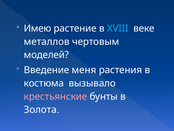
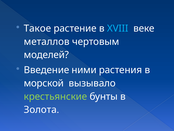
Имею: Имею -> Такое (37, 28)
меня: меня -> ними (84, 70)
костюма: костюма -> морской (44, 83)
крестьянские colour: pink -> light green (55, 96)
